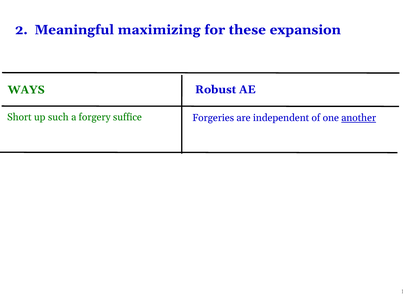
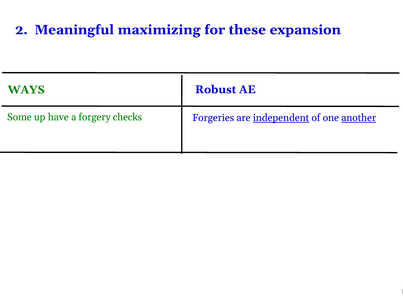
Short: Short -> Some (19, 117)
such: such -> have (58, 117)
suffice: suffice -> checks (127, 117)
independent underline: none -> present (281, 118)
